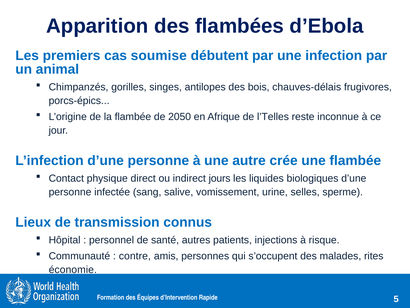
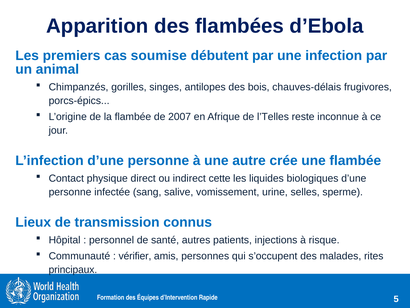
2050: 2050 -> 2007 (180, 117)
jours: jours -> cette (220, 178)
contre: contre -> vérifier (135, 256)
économie: économie -> principaux (73, 269)
